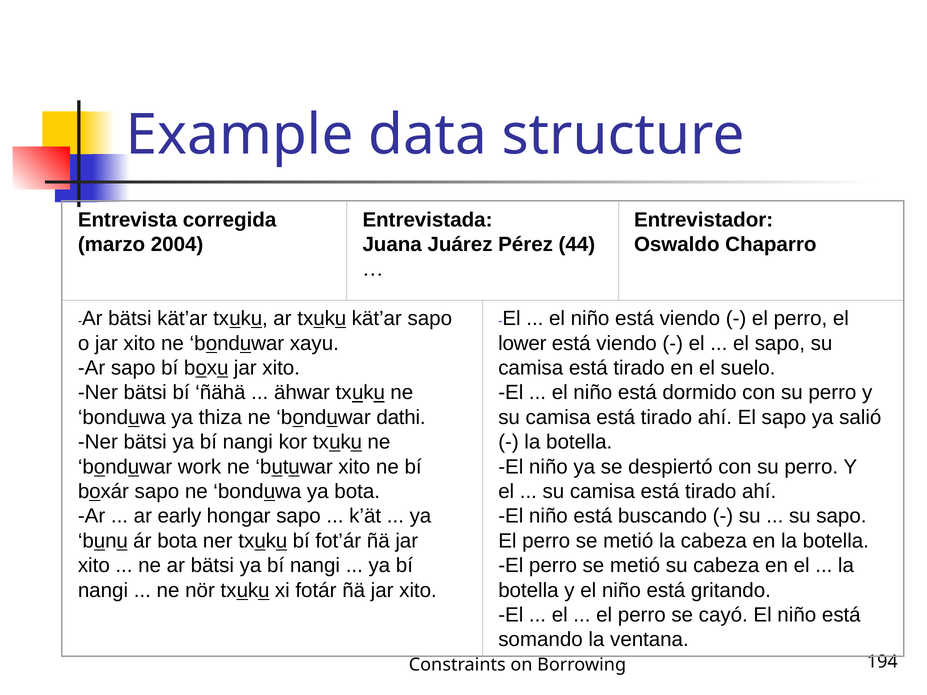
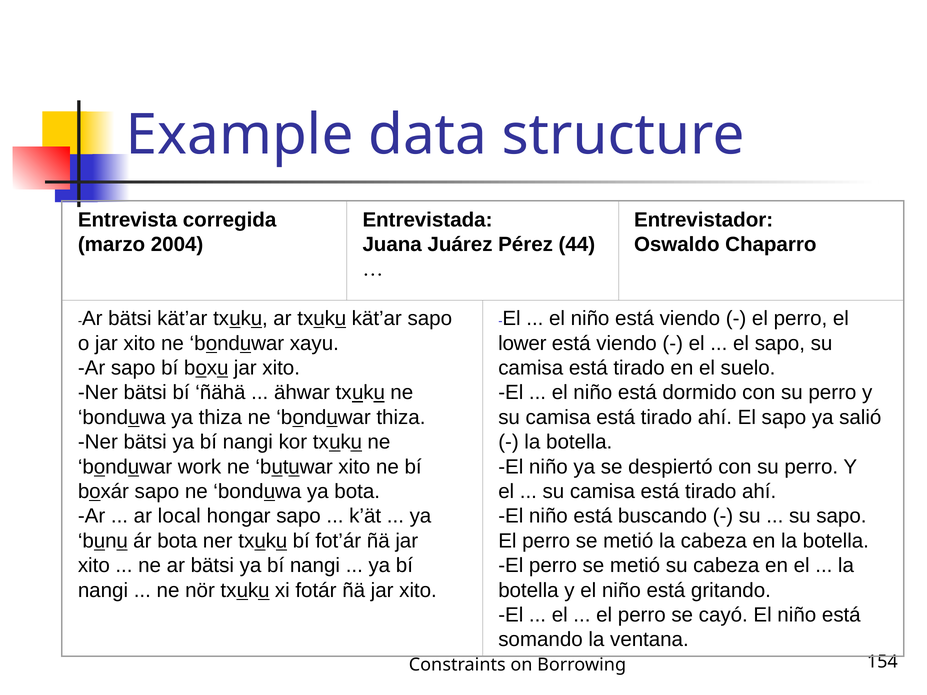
bonduwar dathi: dathi -> thiza (401, 417)
early: early -> local (179, 516)
194: 194 -> 154 (882, 662)
